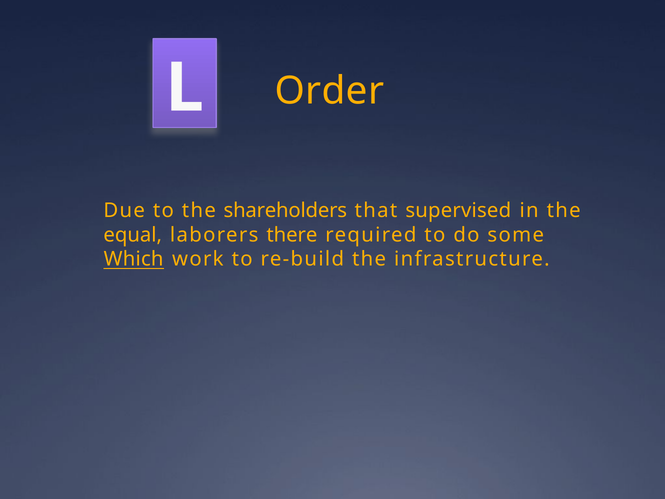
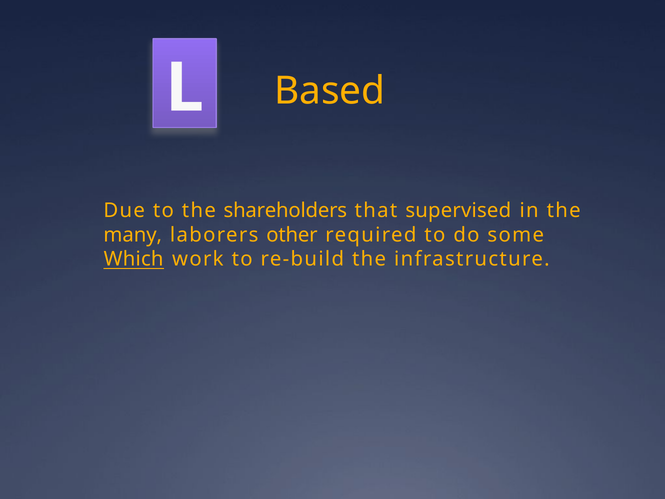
Order: Order -> Based (330, 91)
equal: equal -> many (133, 235)
there: there -> other (292, 235)
